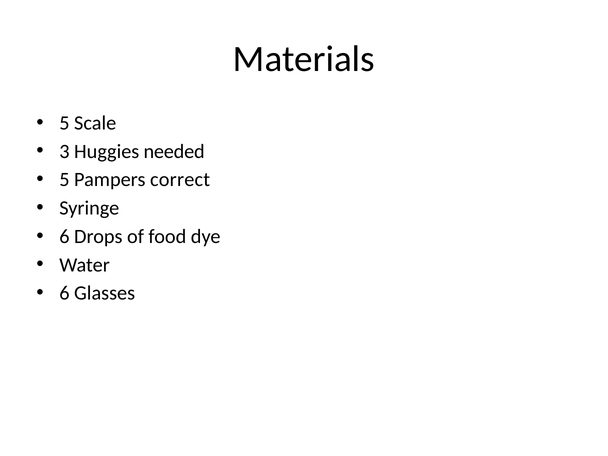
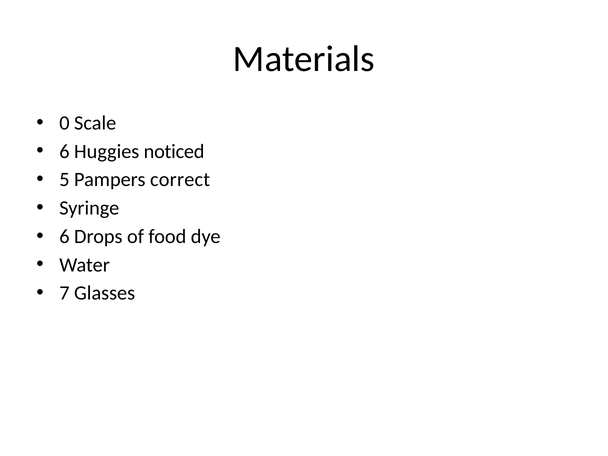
5: 5 -> 0 (64, 123)
3: 3 -> 6 (64, 151)
needed: needed -> noticed (174, 151)
6: 6 -> 7 (64, 293)
